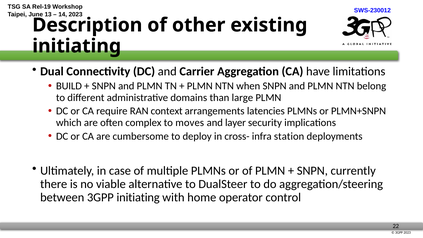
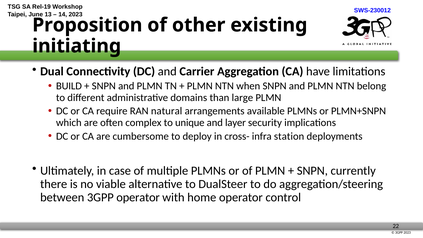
Description: Description -> Proposition (87, 25)
context: context -> natural (167, 111)
latencies: latencies -> available (266, 111)
moves: moves -> unique (190, 123)
3GPP initiating: initiating -> operator (138, 197)
